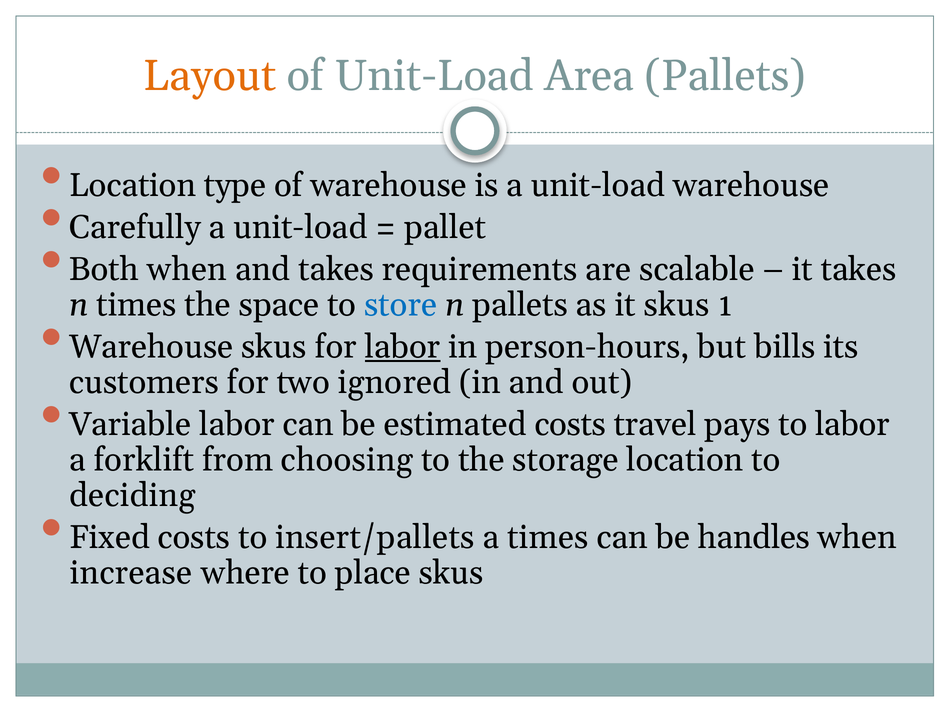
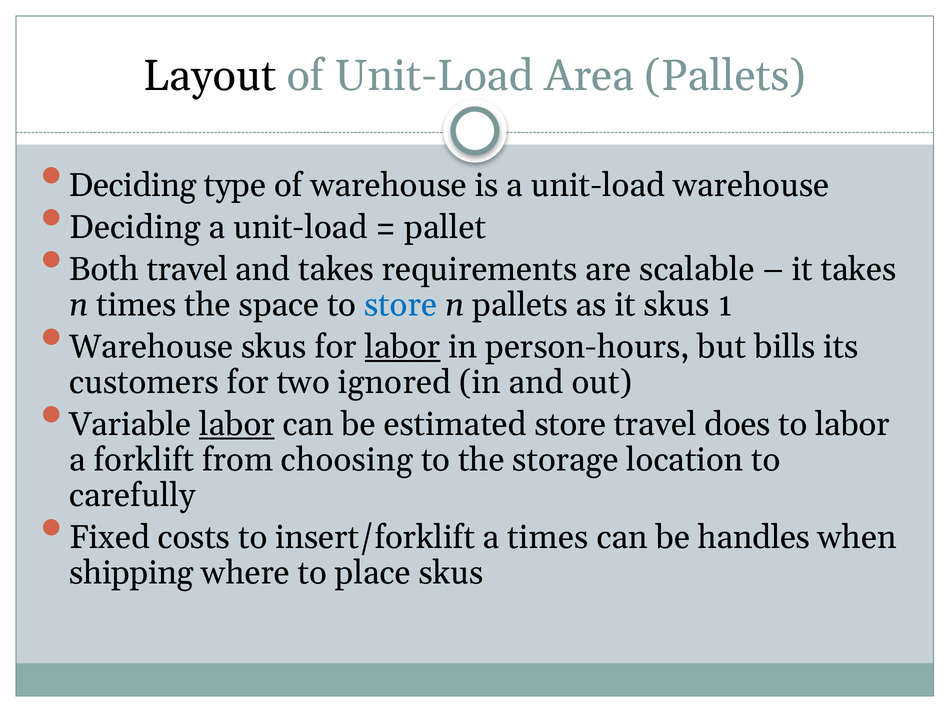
Layout colour: orange -> black (210, 76)
Location: Location -> Deciding (133, 185)
Carefully: Carefully -> Deciding (135, 227)
Both when: when -> travel (187, 269)
labor underline: none -> present (237, 425)
estimated costs: costs -> store (570, 425)
pays: pays -> does (738, 425)
deciding: deciding -> carefully (132, 496)
insert/pallets: insert/pallets -> insert/forklift (375, 538)
increase: increase -> shipping (131, 573)
